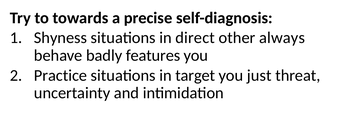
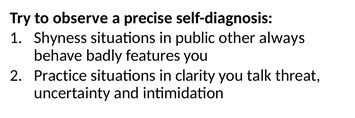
towards: towards -> observe (80, 18)
direct: direct -> public (195, 38)
target: target -> clarity (195, 76)
just: just -> talk (259, 76)
